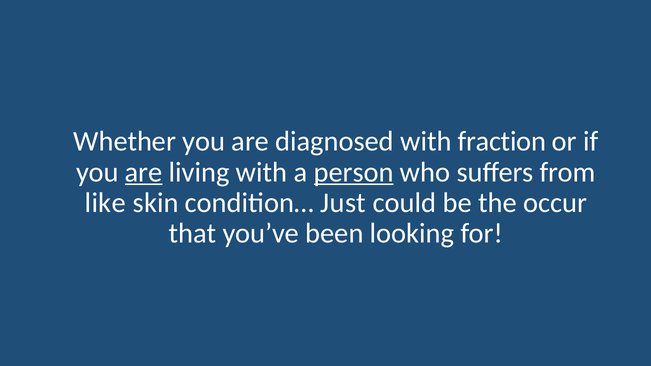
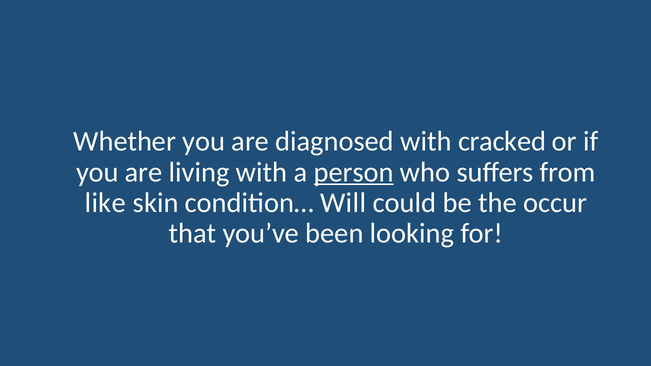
fraction: fraction -> cracked (502, 141)
are underline: present -> none (144, 172)
Just: Just -> Will (343, 203)
